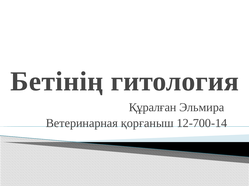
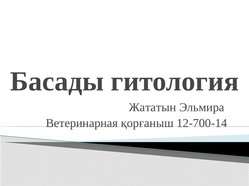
Бетінің: Бетінің -> Басады (57, 82)
Құралған: Құралған -> Жататын (152, 108)
